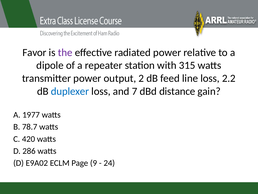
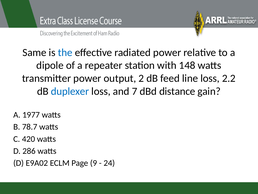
Favor: Favor -> Same (34, 52)
the colour: purple -> blue (65, 52)
315: 315 -> 148 (187, 65)
